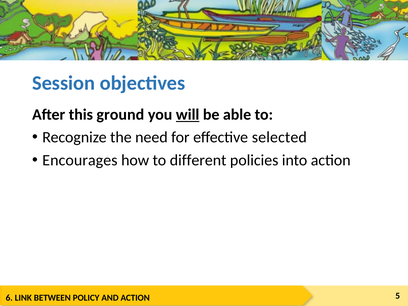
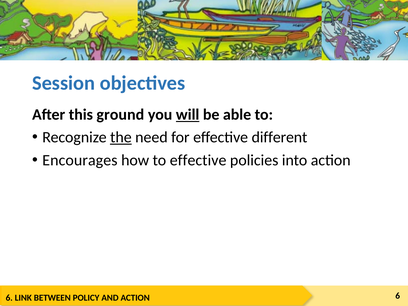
the underline: none -> present (121, 137)
selected: selected -> different (279, 137)
to different: different -> effective (198, 160)
ACTION 5: 5 -> 6 (398, 296)
